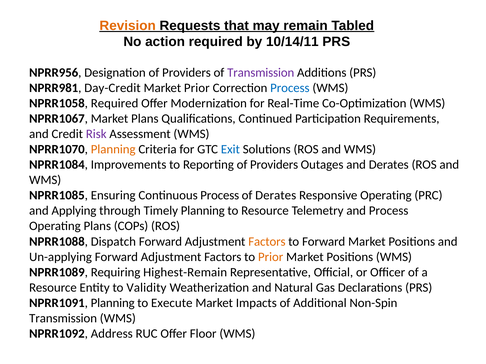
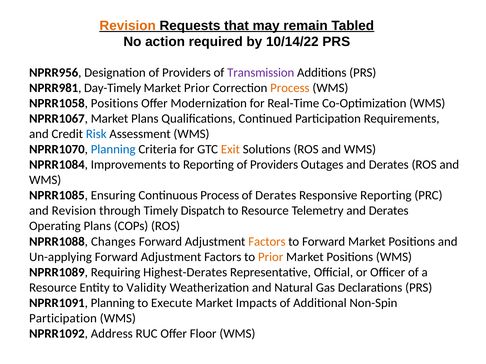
10/14/11: 10/14/11 -> 10/14/22 (292, 42)
Day-Credit: Day-Credit -> Day-Timely (113, 88)
Process colour: blue -> orange (290, 88)
NPRR1058 Required: Required -> Positions (115, 103)
Risk colour: purple -> blue (96, 134)
Planning colour: orange -> blue (113, 149)
Exit colour: blue -> orange (230, 149)
Responsive Operating: Operating -> Reporting (386, 196)
and Applying: Applying -> Revision (74, 211)
Timely Planning: Planning -> Dispatch (203, 211)
Telemetry and Process: Process -> Derates (389, 211)
Dispatch: Dispatch -> Changes (113, 242)
Highest-Remain: Highest-Remain -> Highest-Derates (185, 273)
Transmission: Transmission -> Participation (63, 319)
